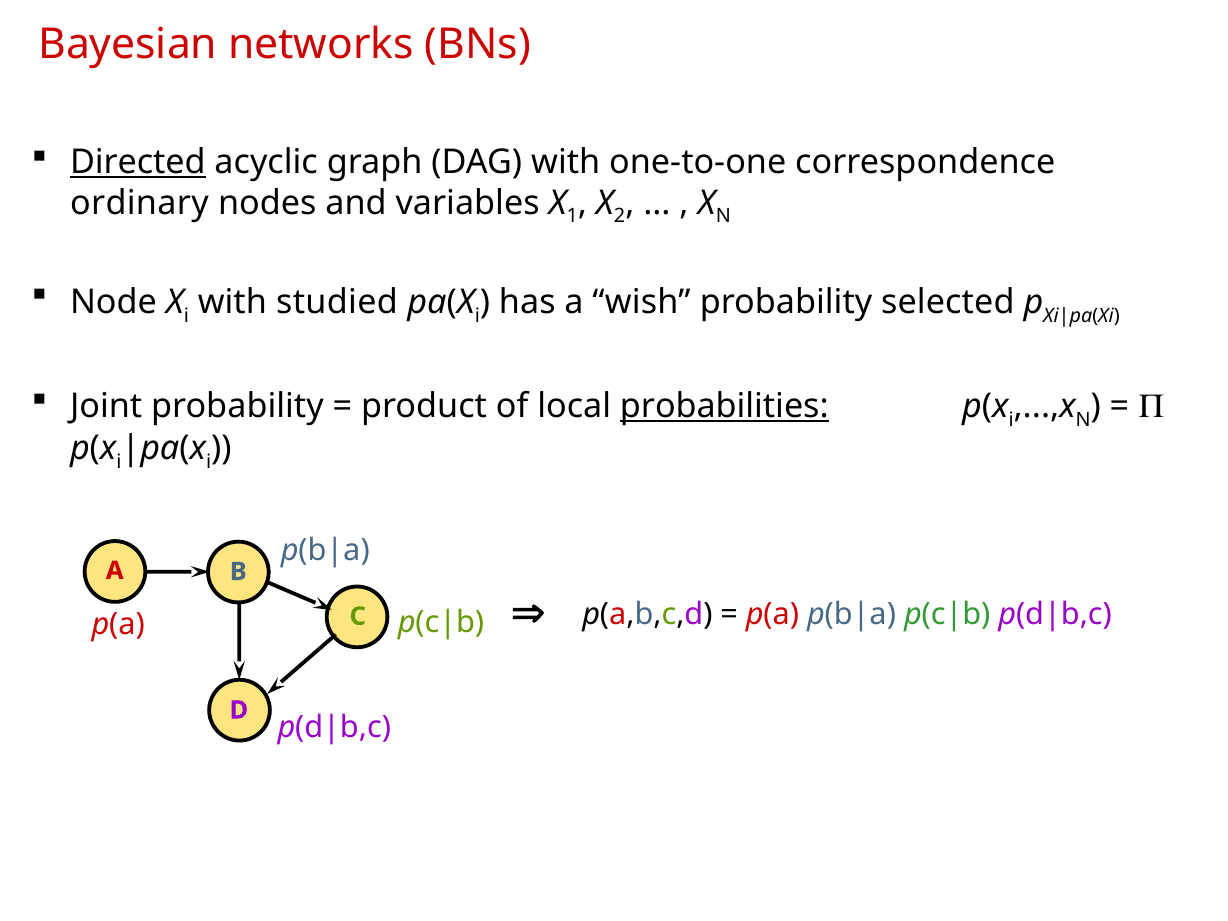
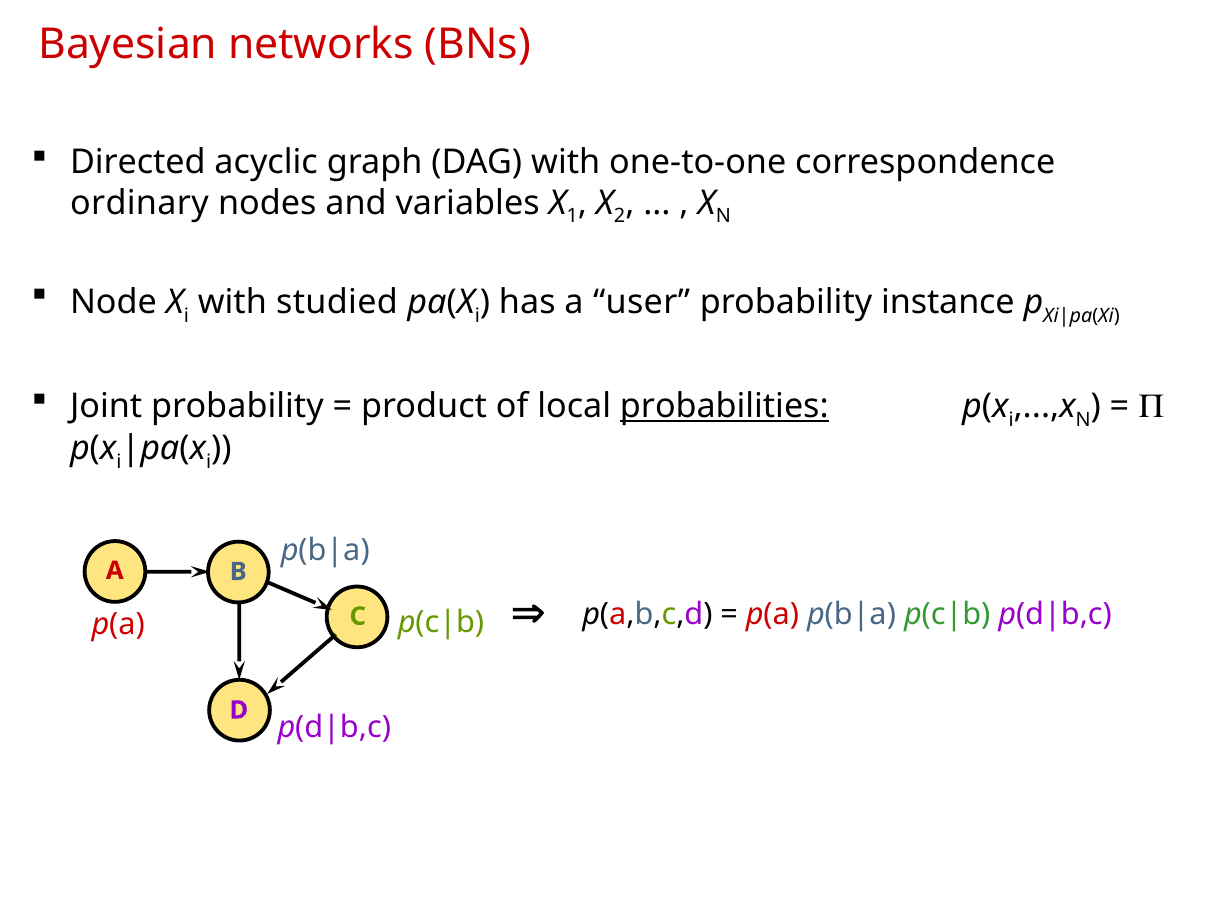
Directed underline: present -> none (138, 162)
wish: wish -> user (642, 302)
selected: selected -> instance (948, 302)
